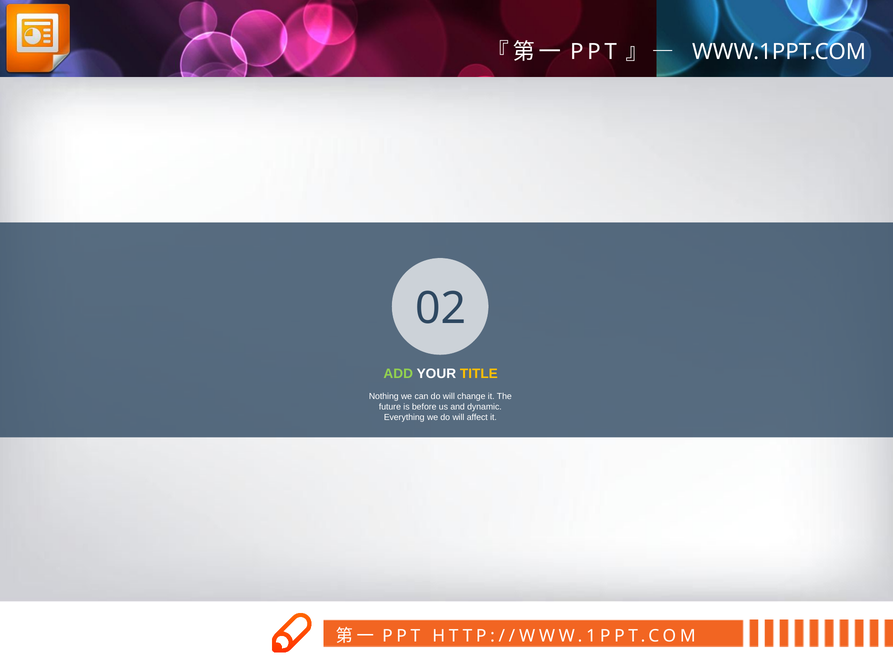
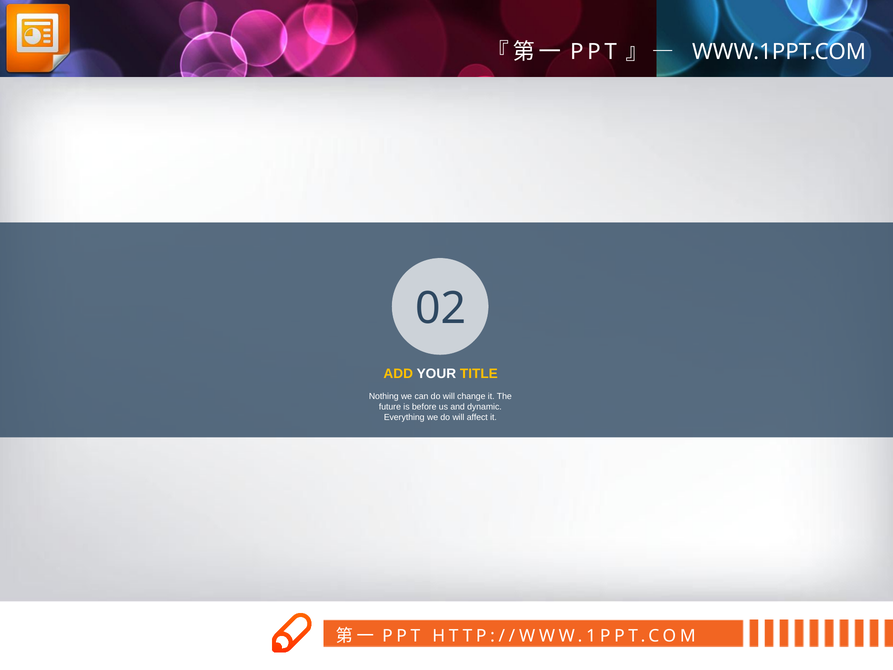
ADD colour: light green -> yellow (398, 374)
